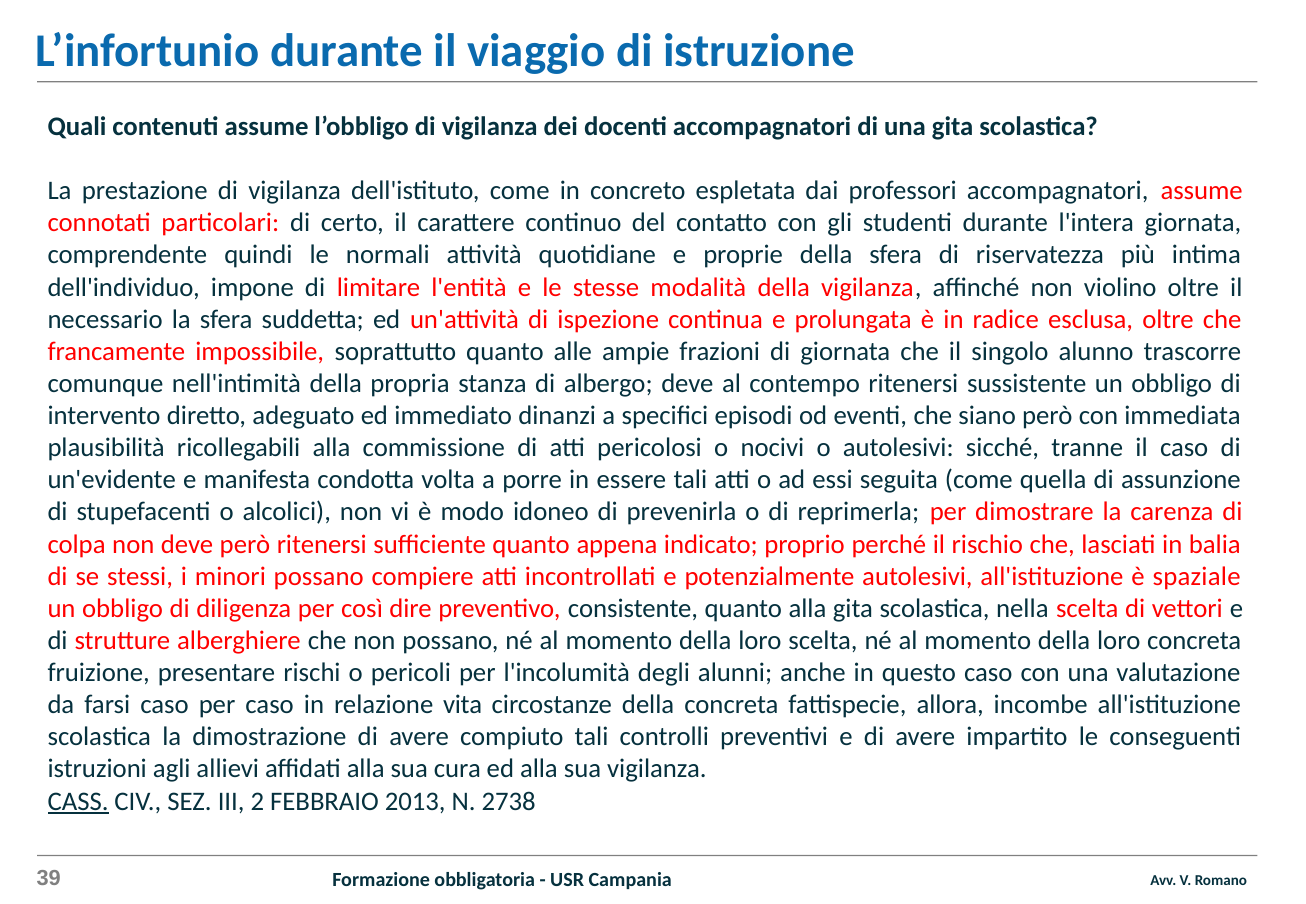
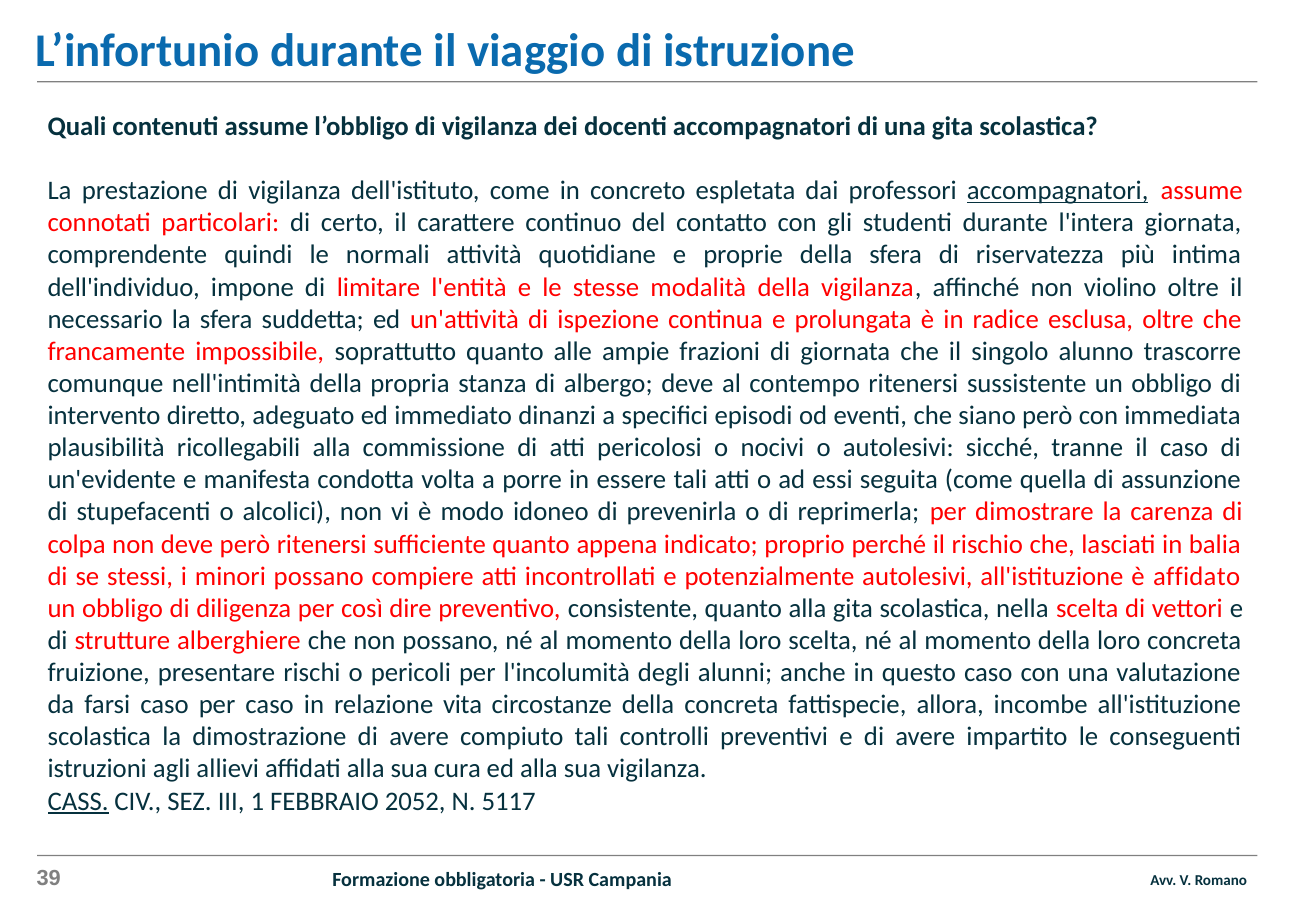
accompagnatori underline: none -> present (1058, 191)
spaziale: spaziale -> affidato (1197, 577)
2: 2 -> 1 (257, 802)
2013: 2013 -> 2052 (415, 802)
2738: 2738 -> 5117 (509, 802)
